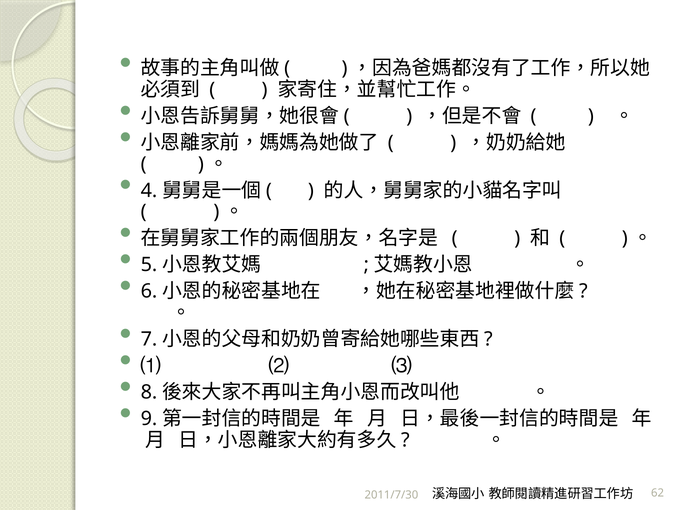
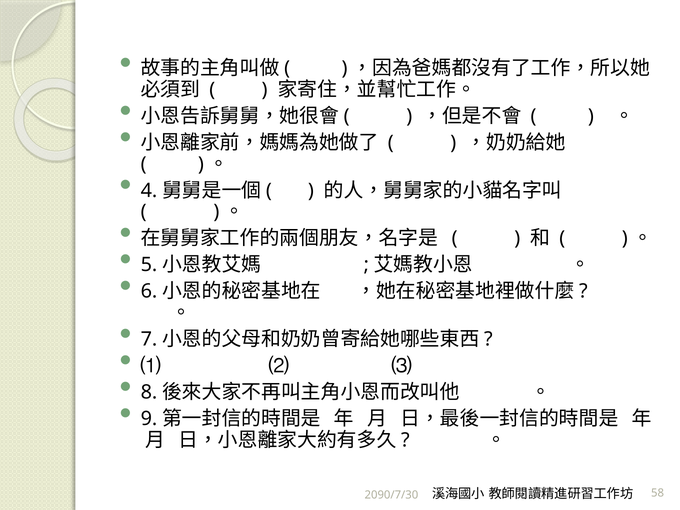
62: 62 -> 58 (658, 493)
2011/7/30: 2011/7/30 -> 2090/7/30 (391, 495)
